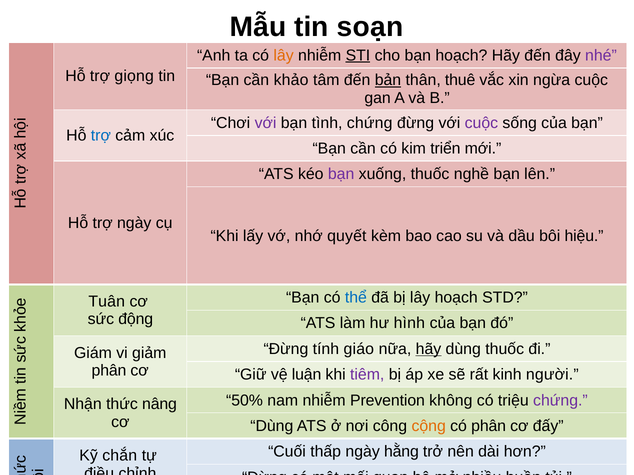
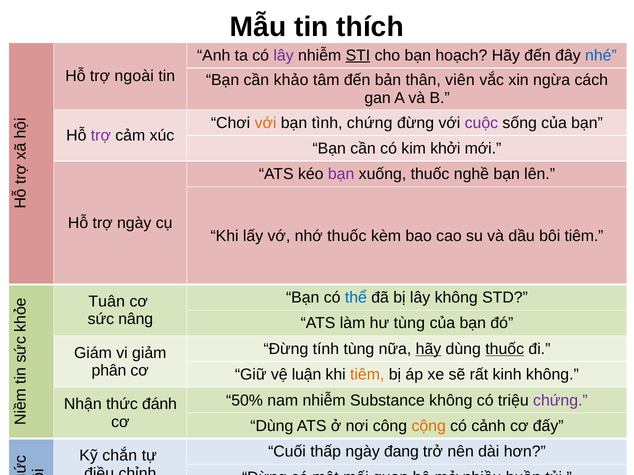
soạn: soạn -> thích (370, 27)
lây colour: orange -> purple (284, 55)
nhé colour: purple -> blue (601, 55)
giọng: giọng -> ngoài (134, 76)
bản underline: present -> none (388, 80)
thuê: thuê -> viên (460, 80)
ngừa cuộc: cuộc -> cách (591, 80)
với colour: purple -> orange (266, 123)
trợ colour: blue -> purple (101, 136)
triển: triển -> khởi (445, 149)
nhớ quyết: quyết -> thuốc (347, 236)
bôi hiệu: hiệu -> tiêm (584, 236)
lây hoạch: hoạch -> không (456, 298)
động: động -> nâng (136, 320)
hư hình: hình -> tùng (409, 324)
tính giáo: giáo -> tùng (359, 349)
thuốc underline: none -> present (505, 349)
tiêm colour: purple -> orange (367, 375)
kinh người: người -> không (552, 375)
Prevention: Prevention -> Substance (387, 401)
nâng: nâng -> đánh (159, 405)
có phân: phân -> cảnh (489, 426)
ngày hằng: hằng -> đang (401, 452)
